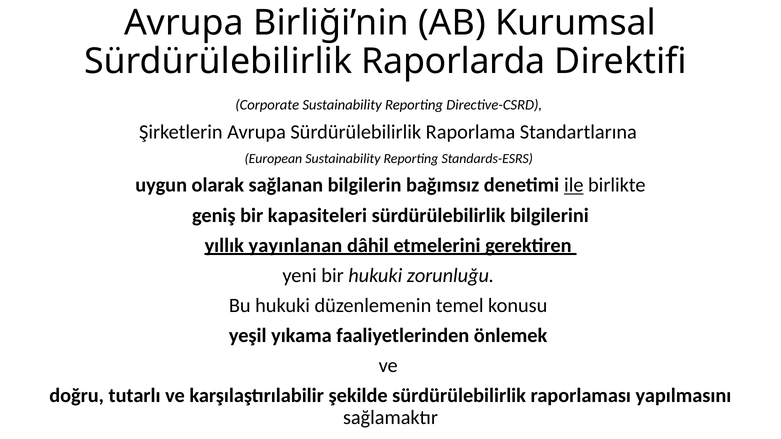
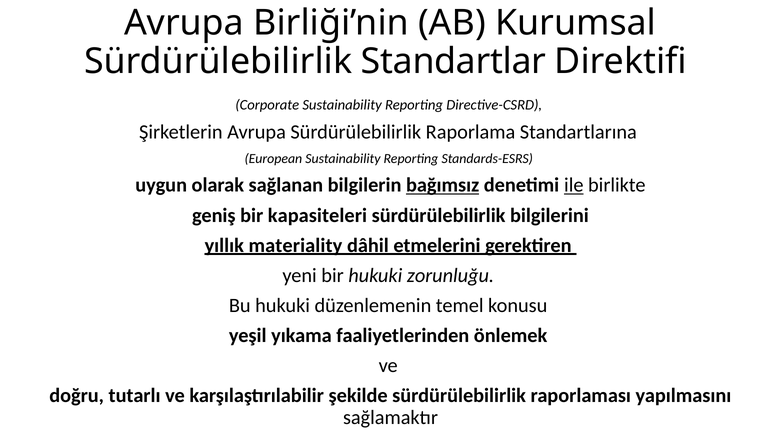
Raporlarda: Raporlarda -> Standartlar (453, 62)
bağımsız underline: none -> present (443, 185)
yayınlanan: yayınlanan -> materiality (295, 246)
